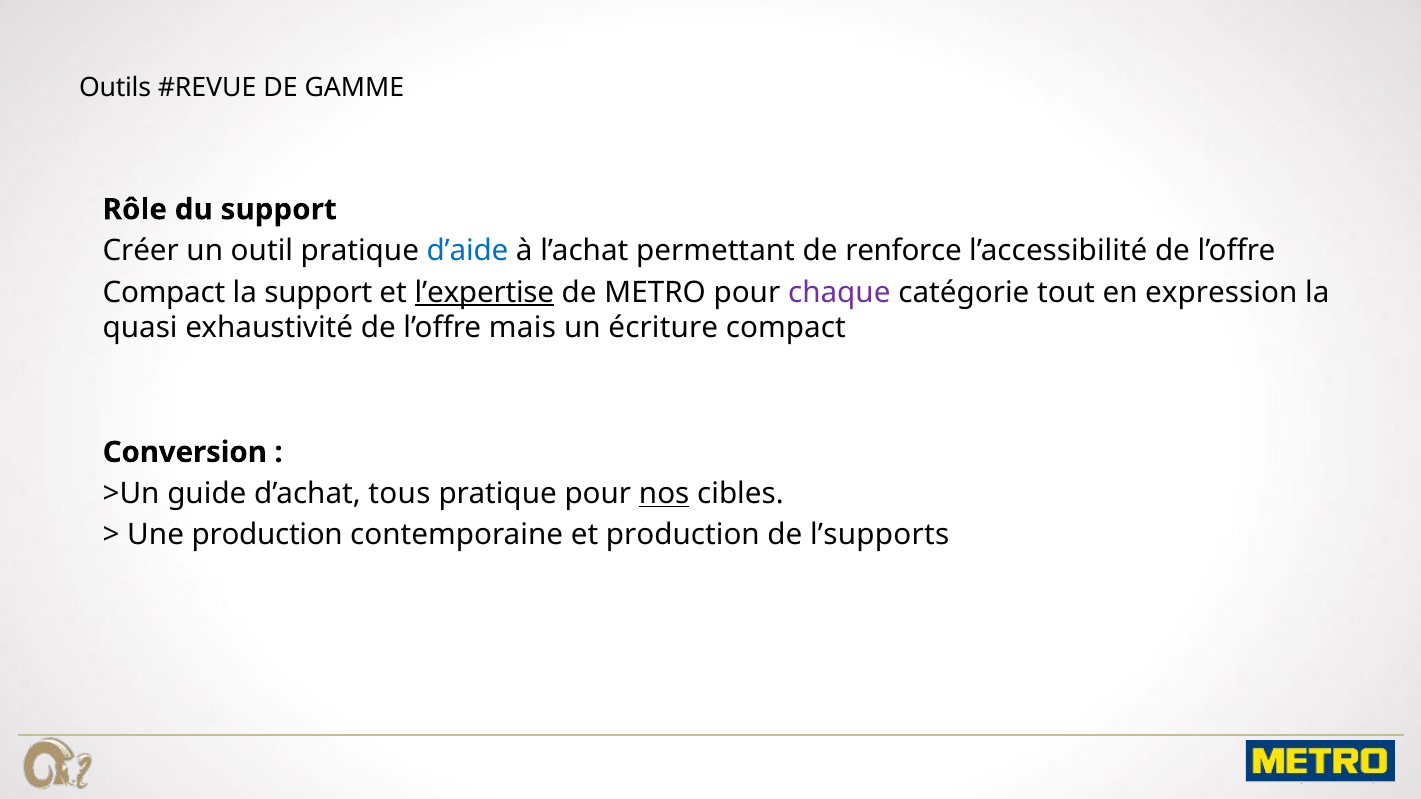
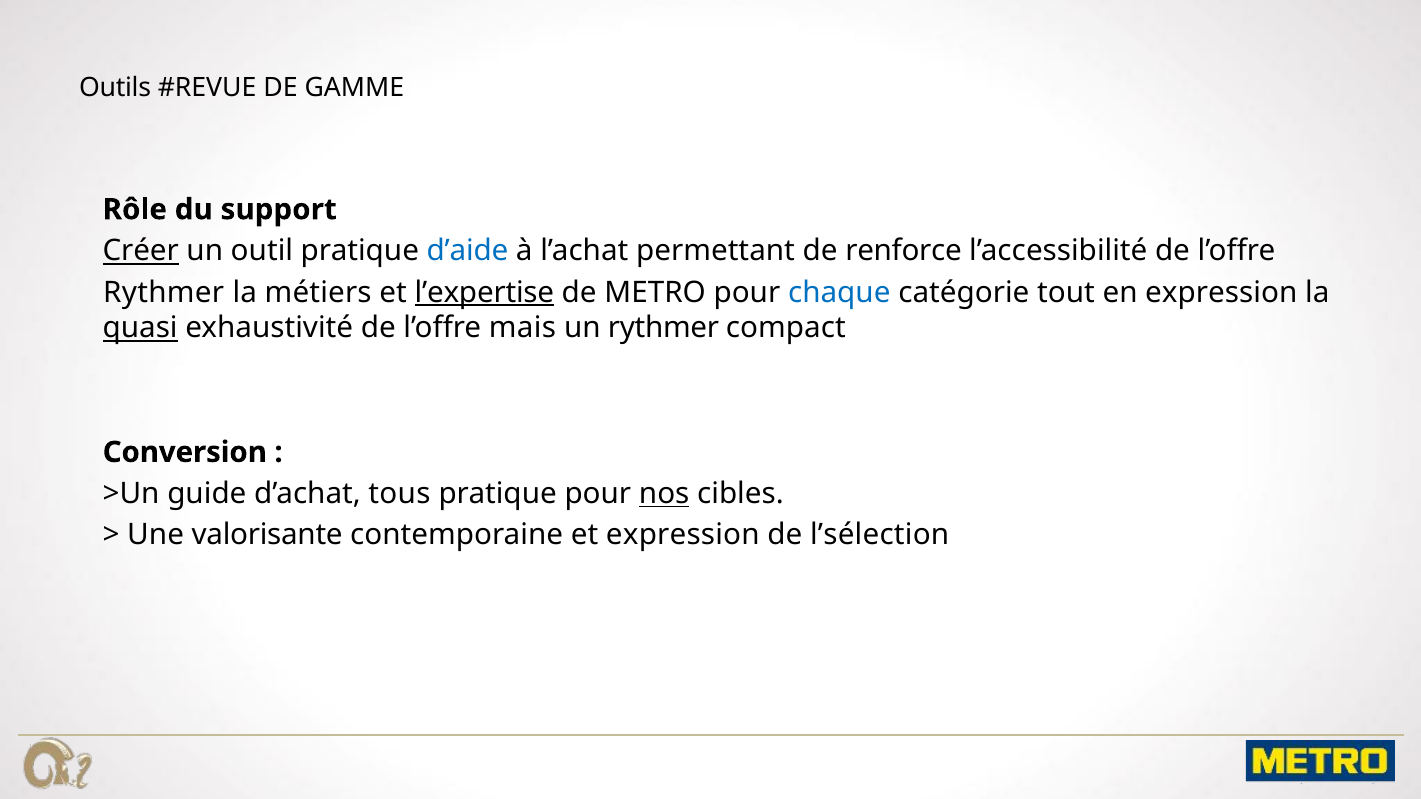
Créer underline: none -> present (141, 251)
Compact: Compact -> Rythmer (164, 292)
la support: support -> métiers (318, 292)
chaque colour: purple -> blue (839, 292)
quasi underline: none -> present (140, 328)
un écriture: écriture -> rythmer (663, 328)
Une production: production -> valorisante (267, 535)
et production: production -> expression (683, 535)
l’supports: l’supports -> l’sélection (880, 535)
